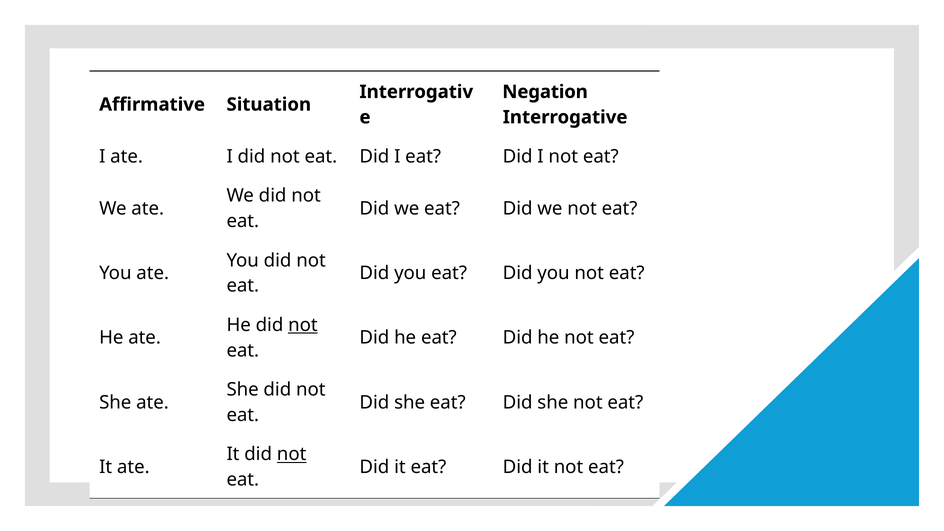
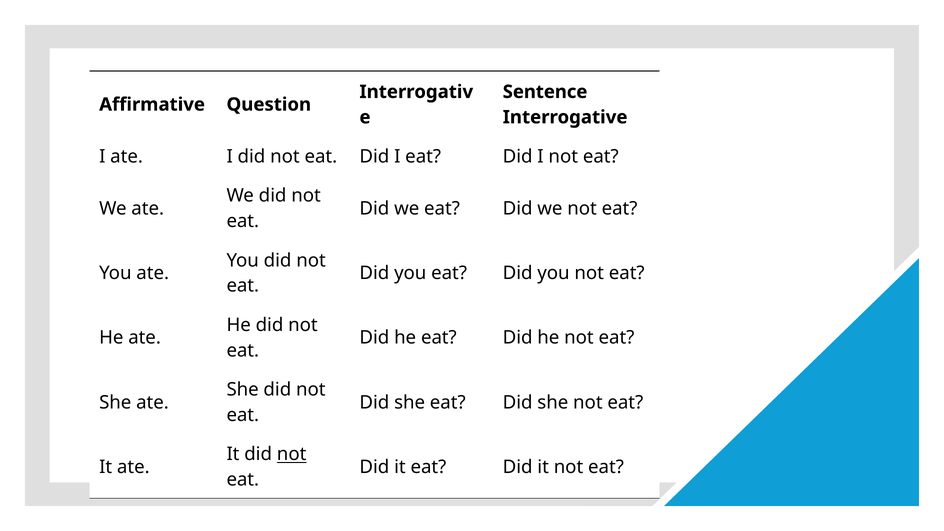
Negation: Negation -> Sentence (545, 92)
Situation: Situation -> Question (269, 105)
not underline: present -> none (303, 325)
